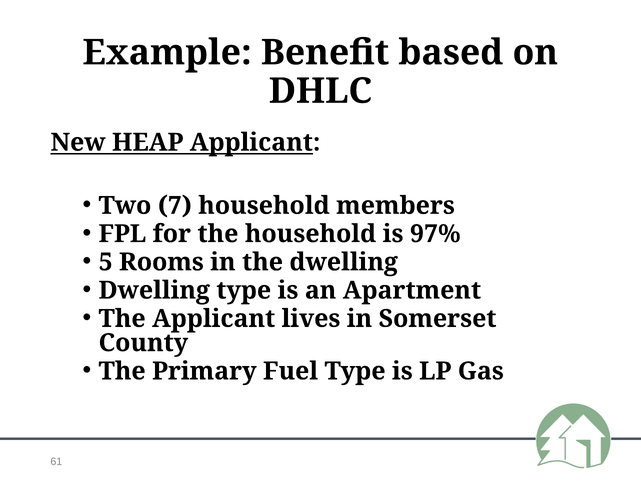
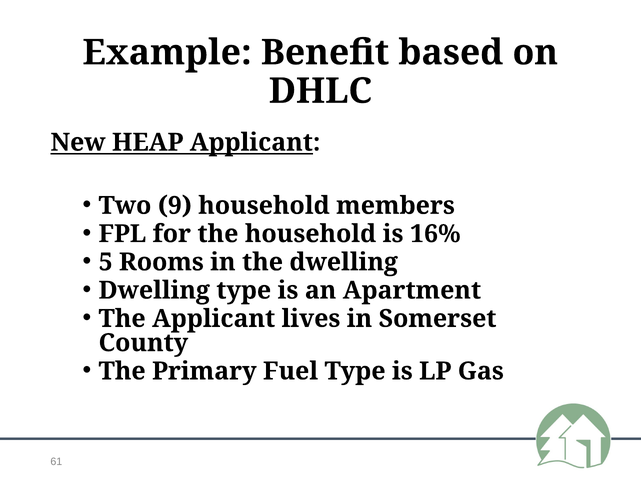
7: 7 -> 9 (175, 206)
97%: 97% -> 16% (435, 234)
